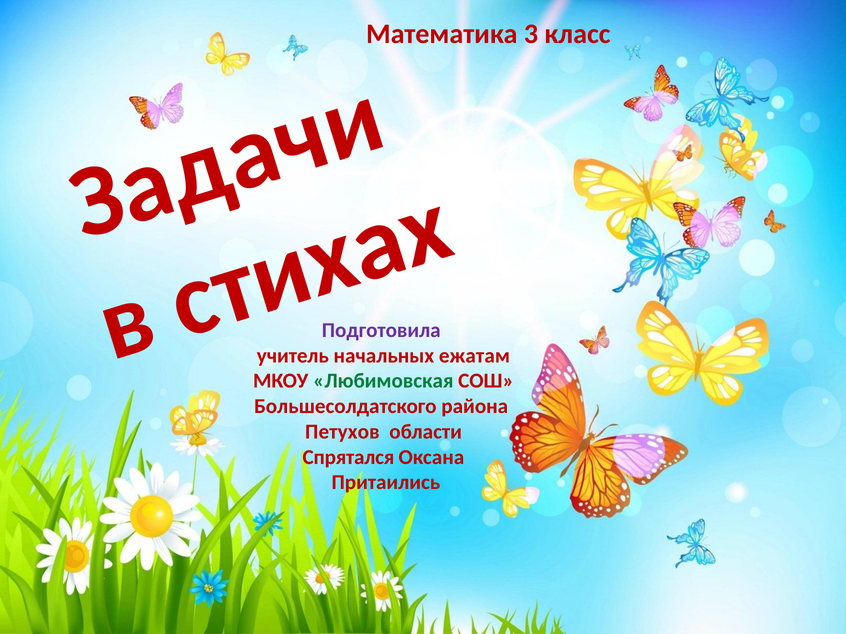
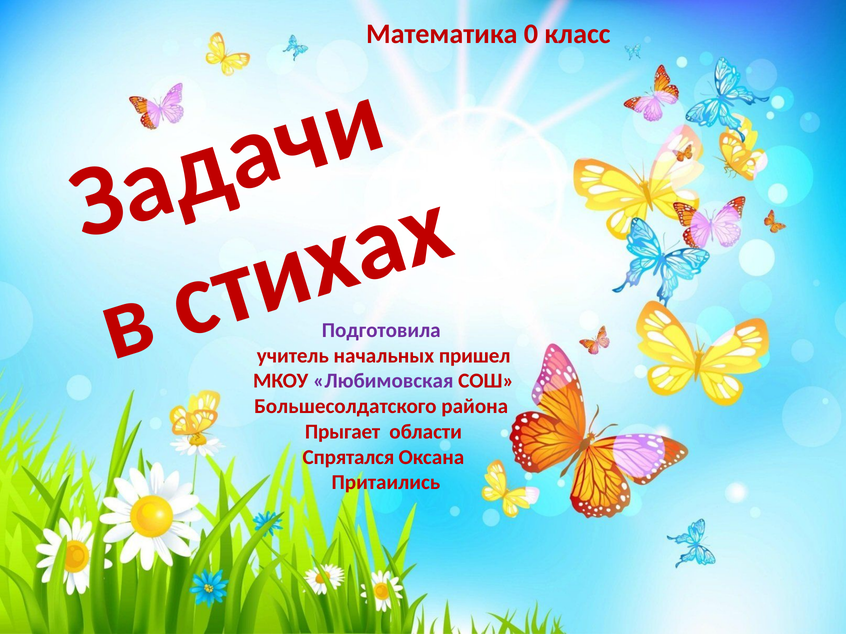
3: 3 -> 0 (531, 34)
ежатам: ежатам -> пришел (475, 356)
Любимовская colour: green -> purple (383, 381)
Петухов: Петухов -> Прыгает (343, 432)
